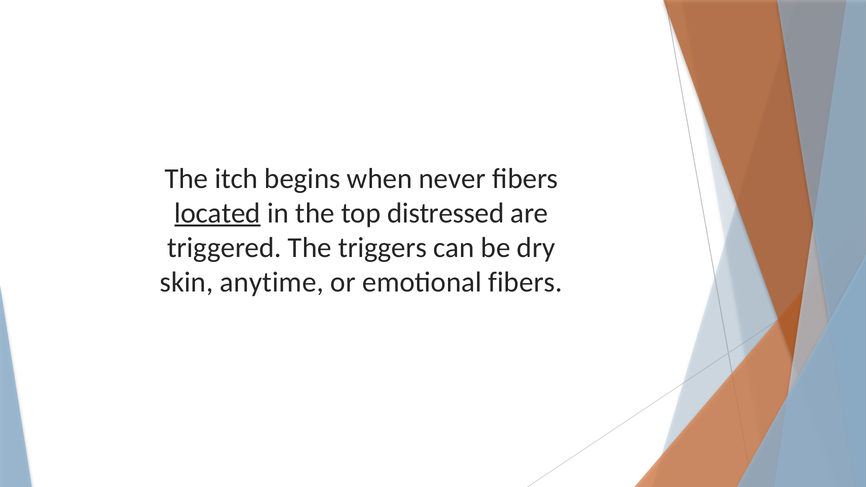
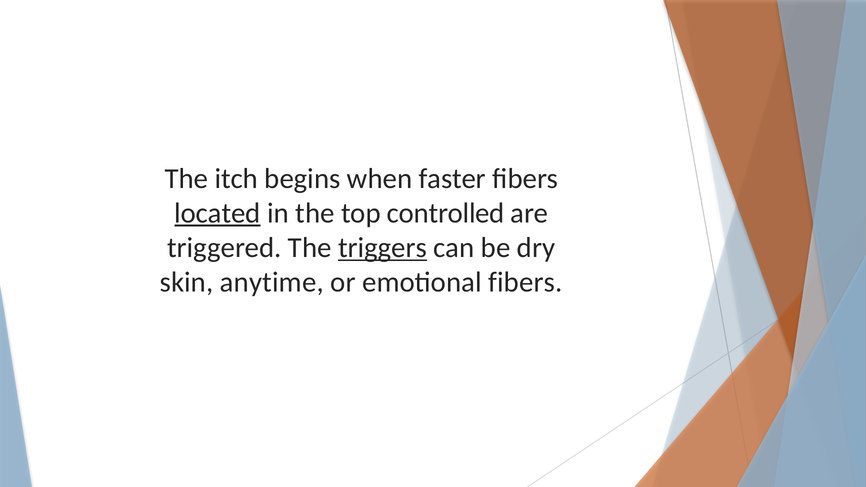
never: never -> faster (452, 179)
distressed: distressed -> controlled (446, 213)
triggers underline: none -> present (383, 248)
